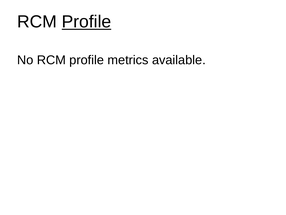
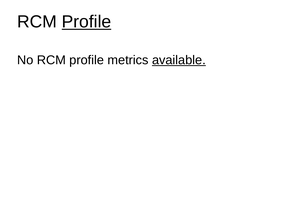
available underline: none -> present (179, 60)
